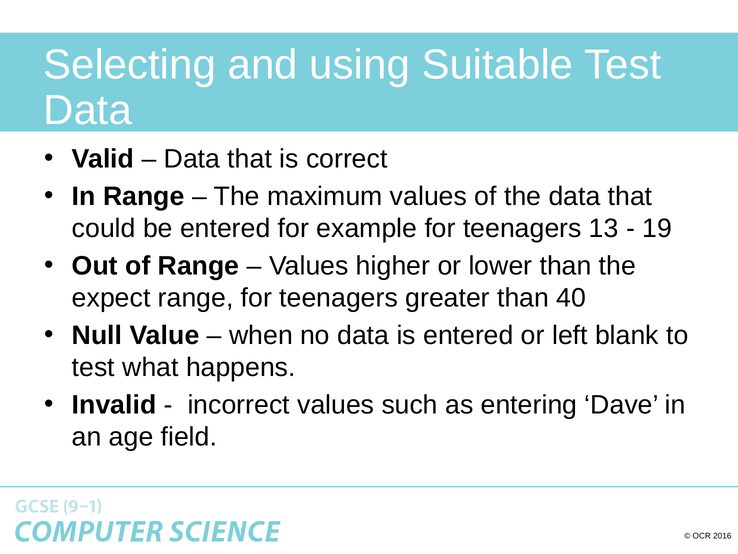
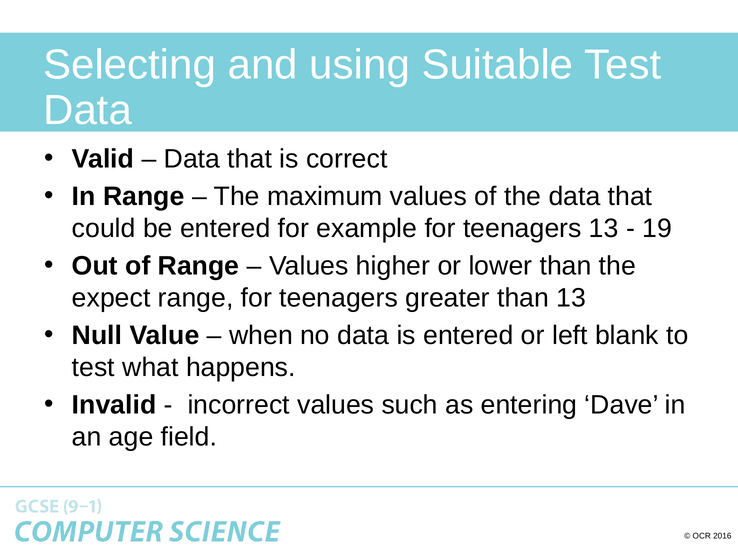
than 40: 40 -> 13 (571, 298)
